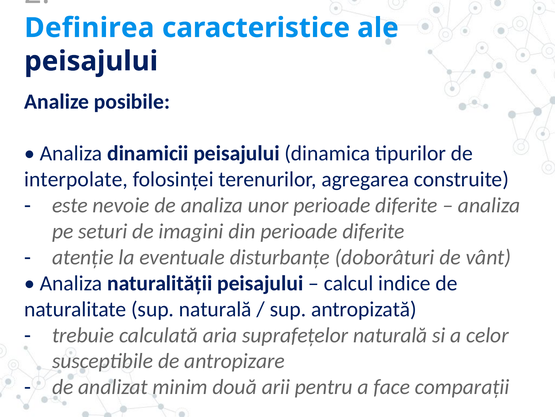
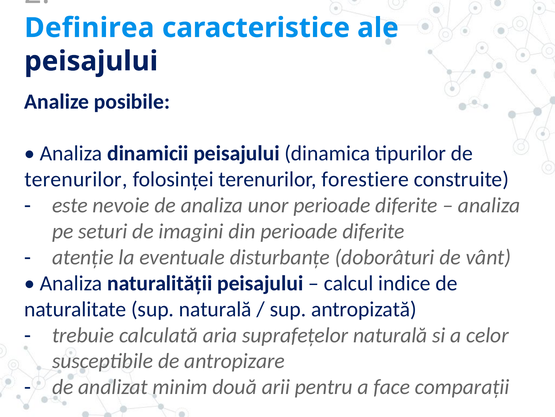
interpolate: interpolate -> terenurilor (76, 179)
agregarea: agregarea -> forestiere (365, 179)
